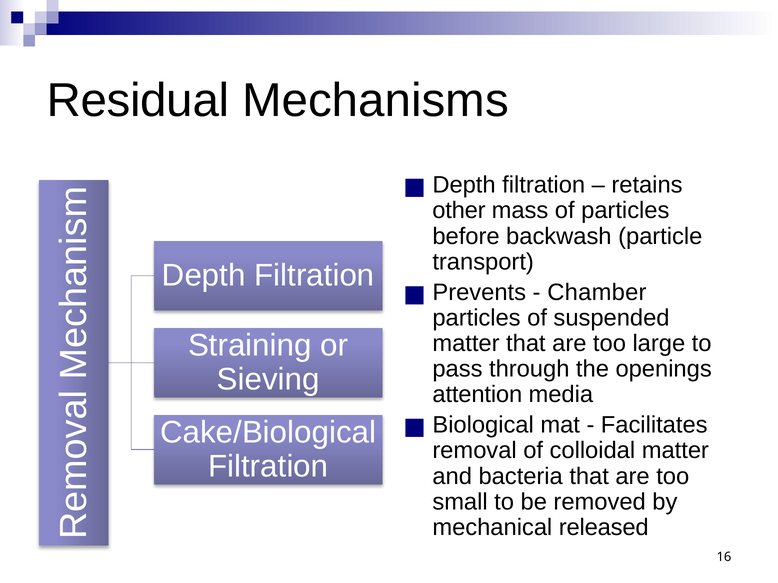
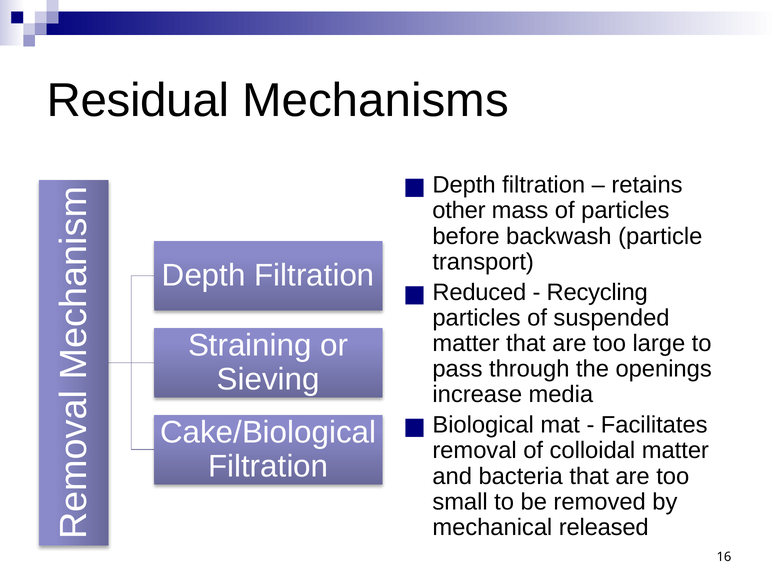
Prevents: Prevents -> Reduced (479, 292)
Chamber: Chamber -> Recycling (597, 292)
attention: attention -> increase (477, 395)
